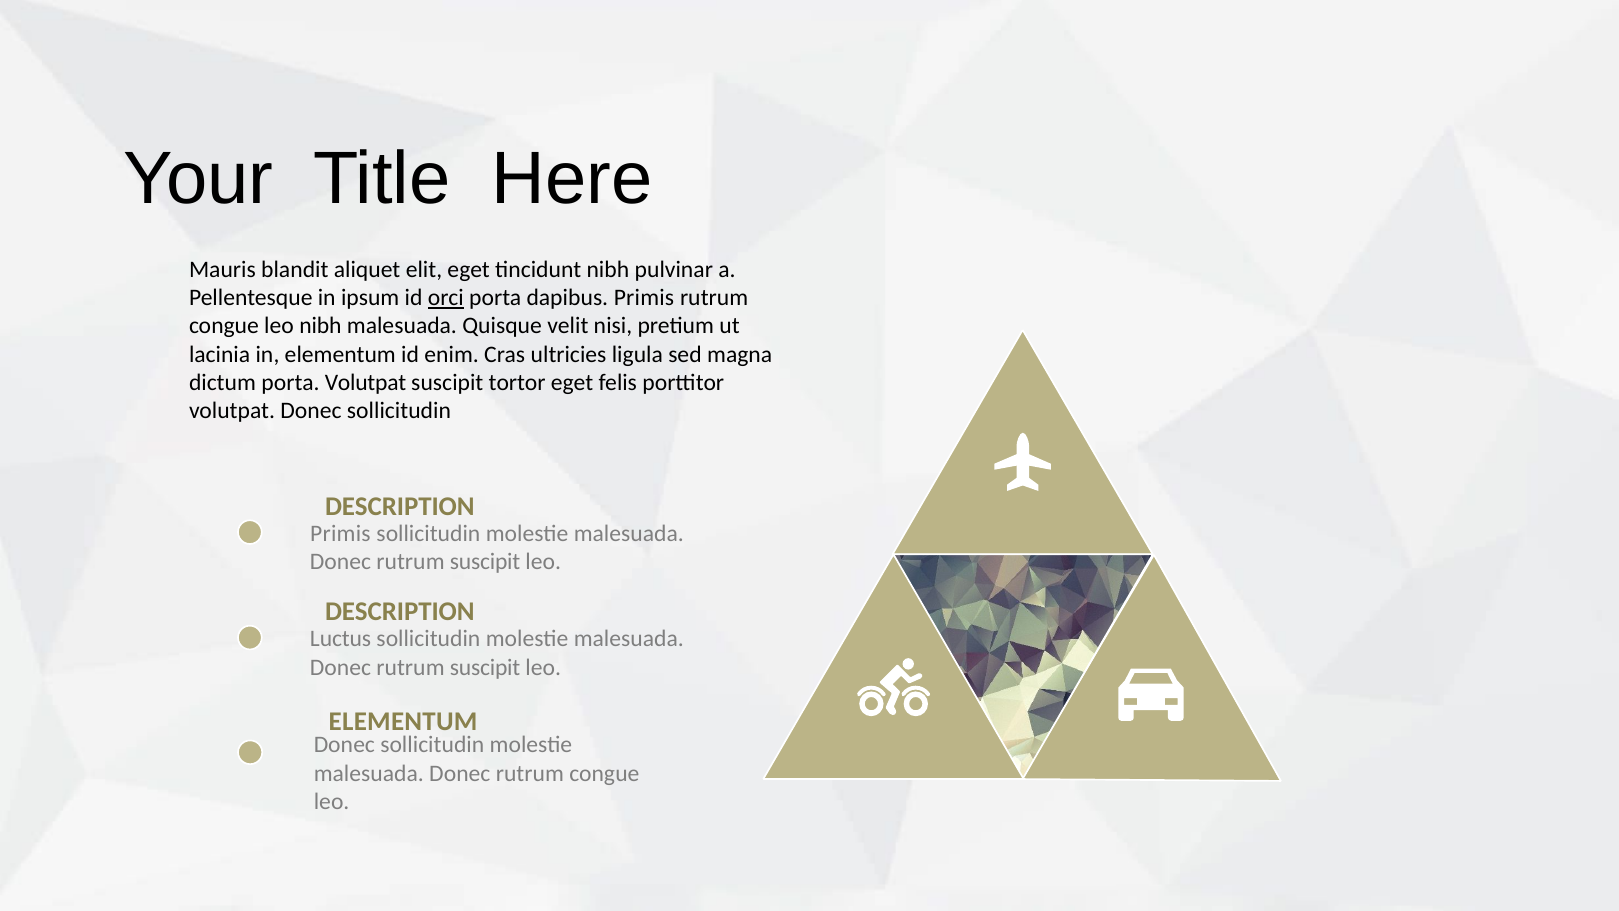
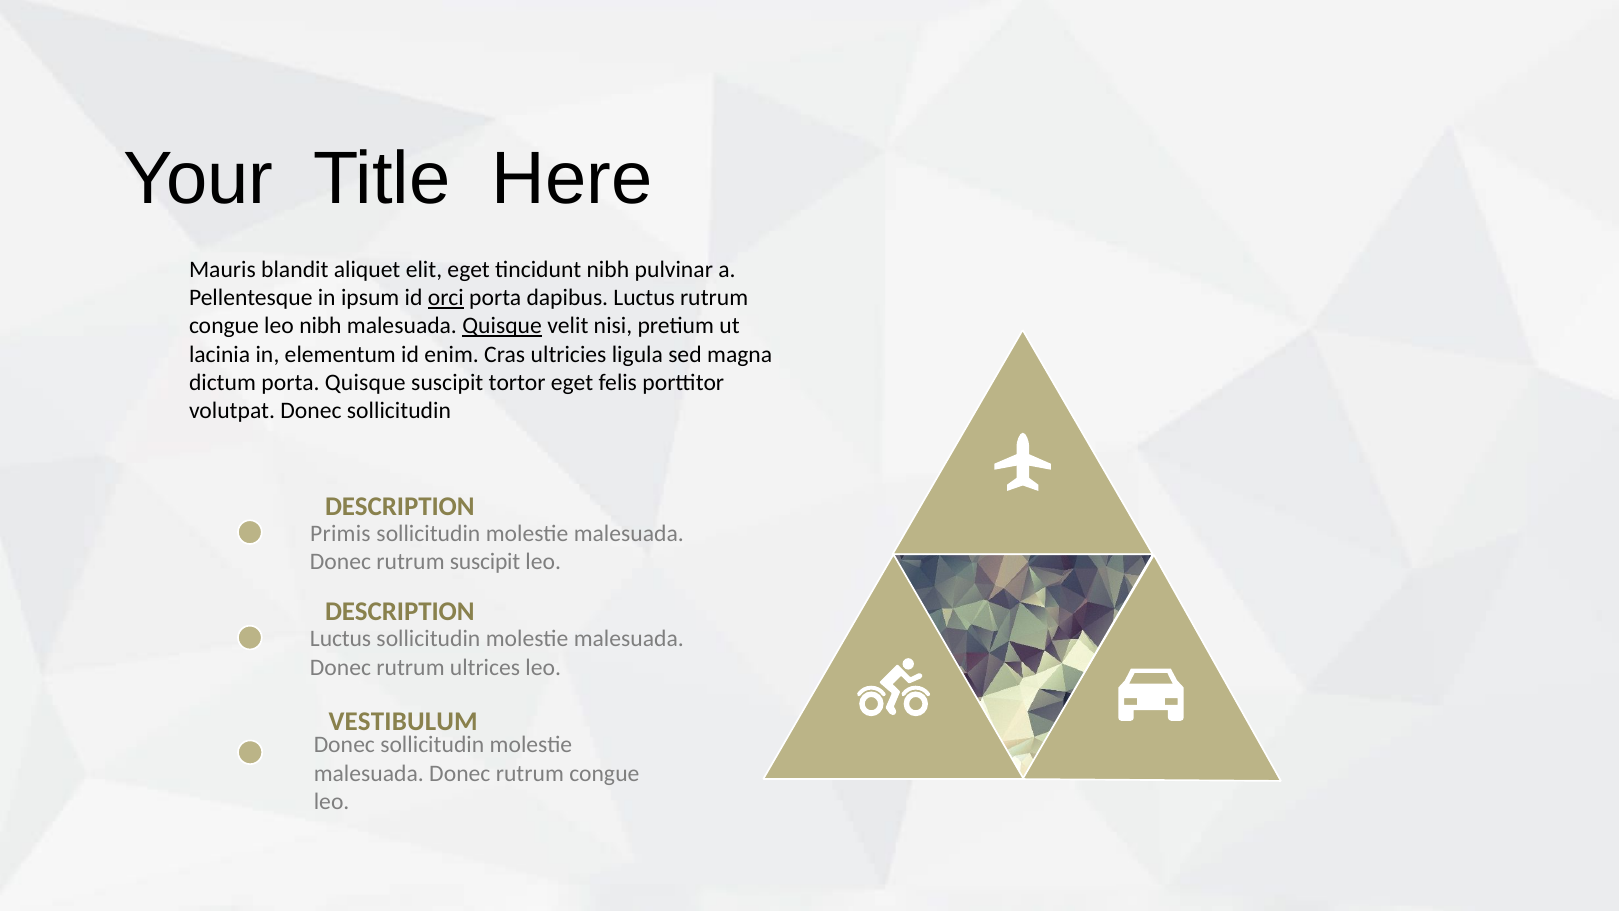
dapibus Primis: Primis -> Luctus (644, 298)
Quisque underline: none -> present (502, 326)
porta Volutpat: Volutpat -> Quisque (365, 383)
suscipit: suscipit -> ultrices (485, 667)
ELEMENTUM: ELEMENTUM -> VESTIBULUM (403, 721)
